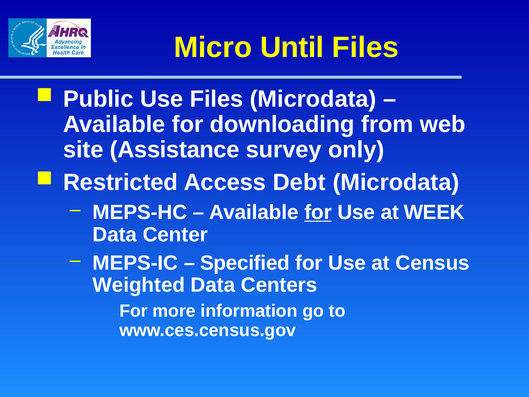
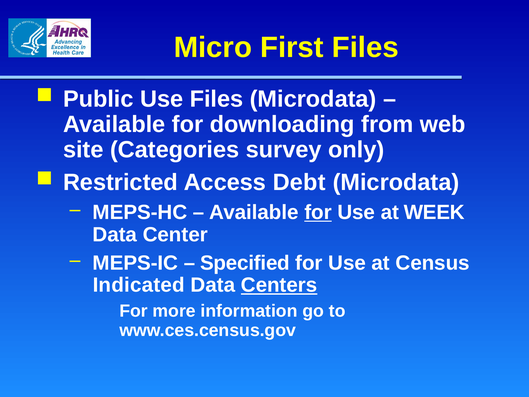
Until: Until -> First (292, 47)
Assistance: Assistance -> Categories (175, 150)
Weighted: Weighted -> Indicated (139, 285)
Centers underline: none -> present (279, 285)
